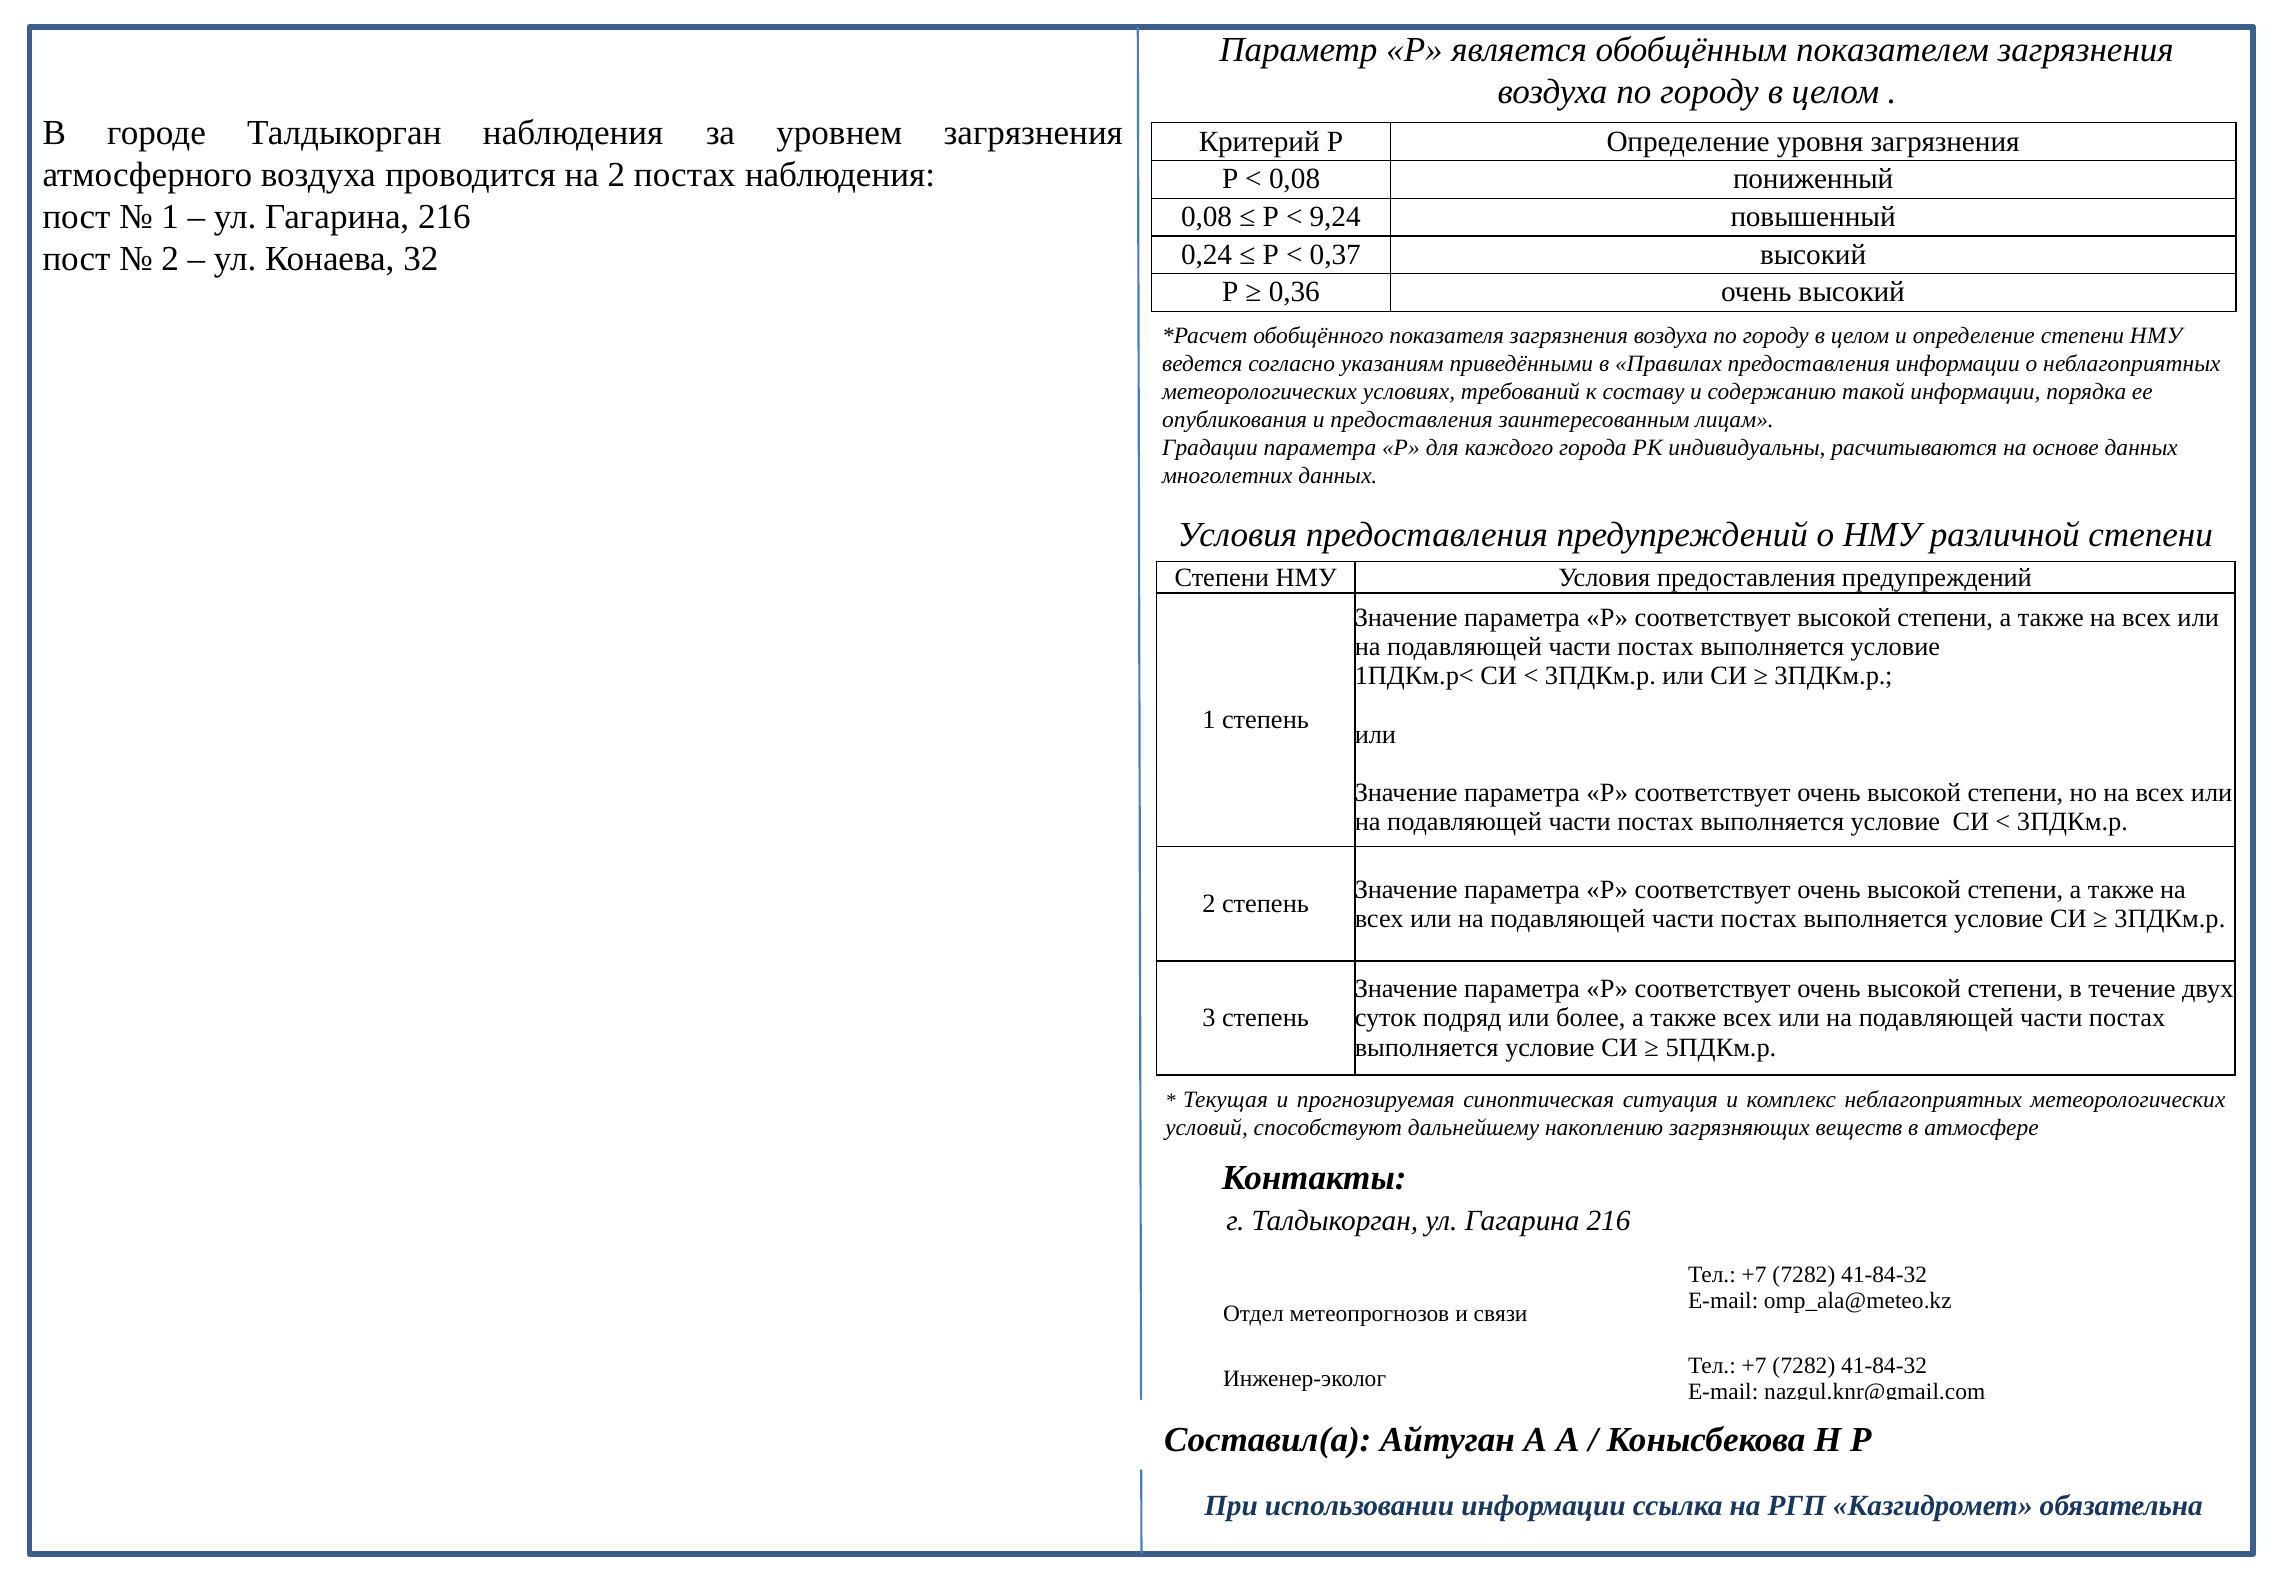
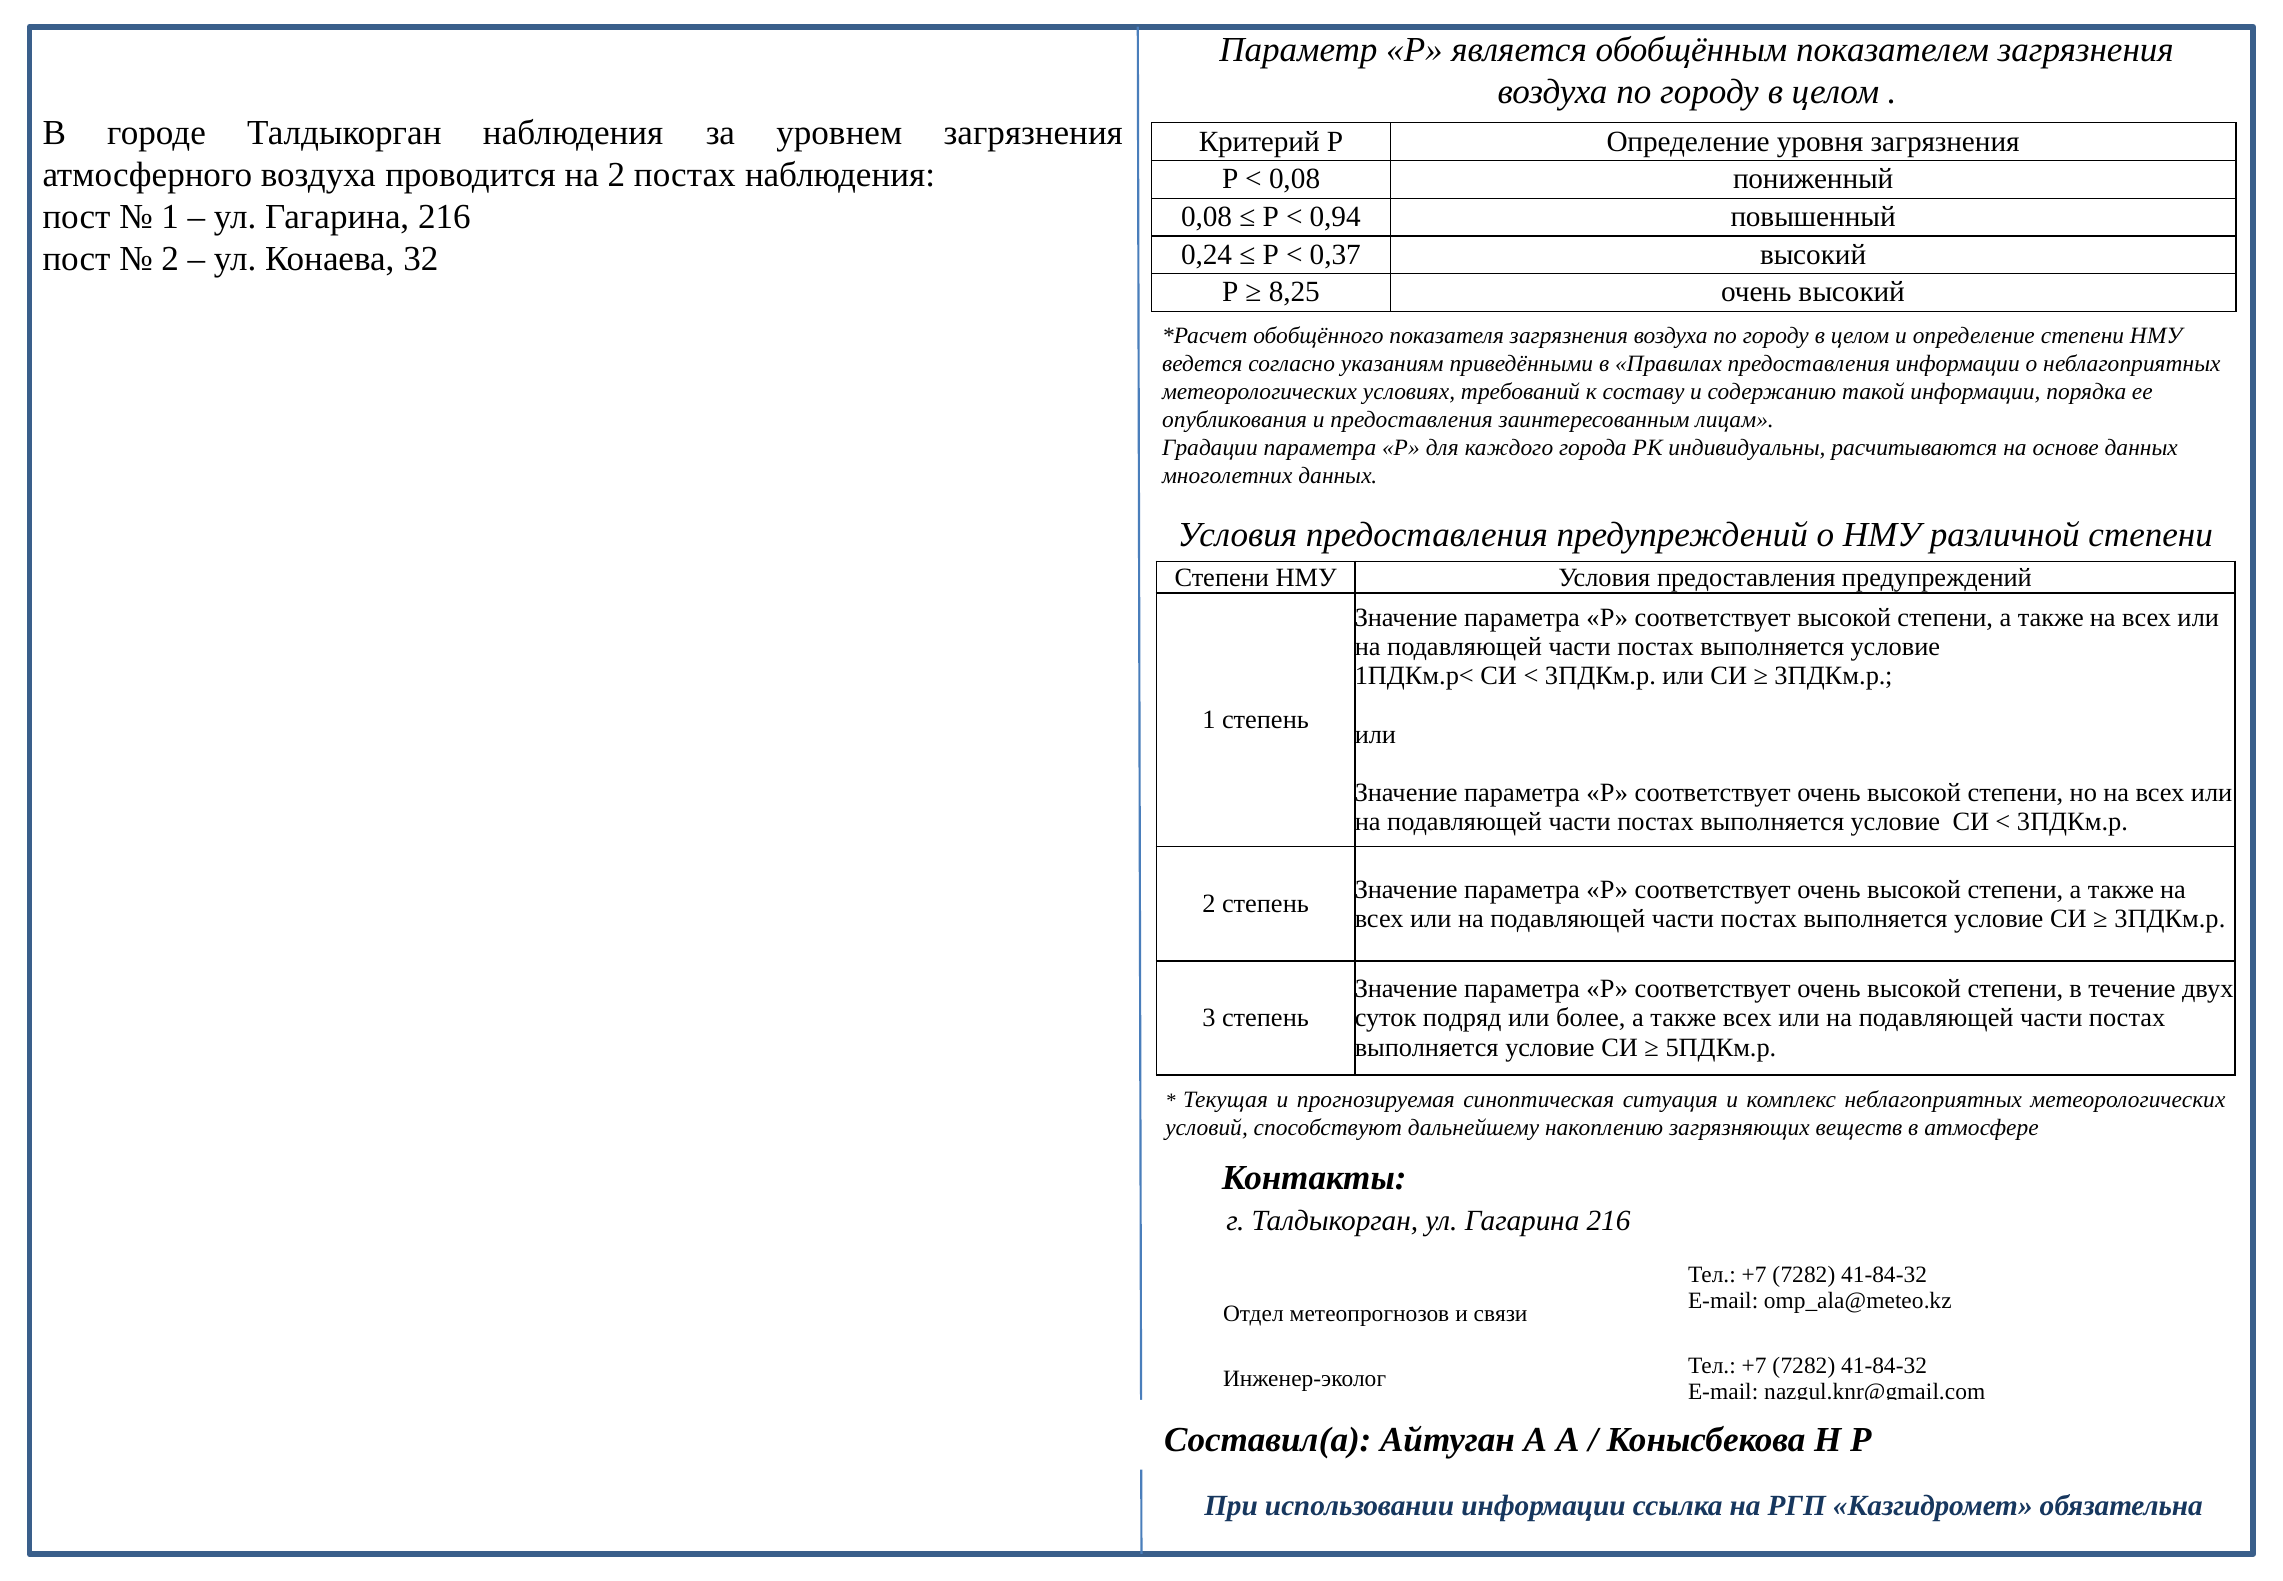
9,24: 9,24 -> 0,94 (1335, 217)
0,36: 0,36 -> 8,25 (1294, 292)
